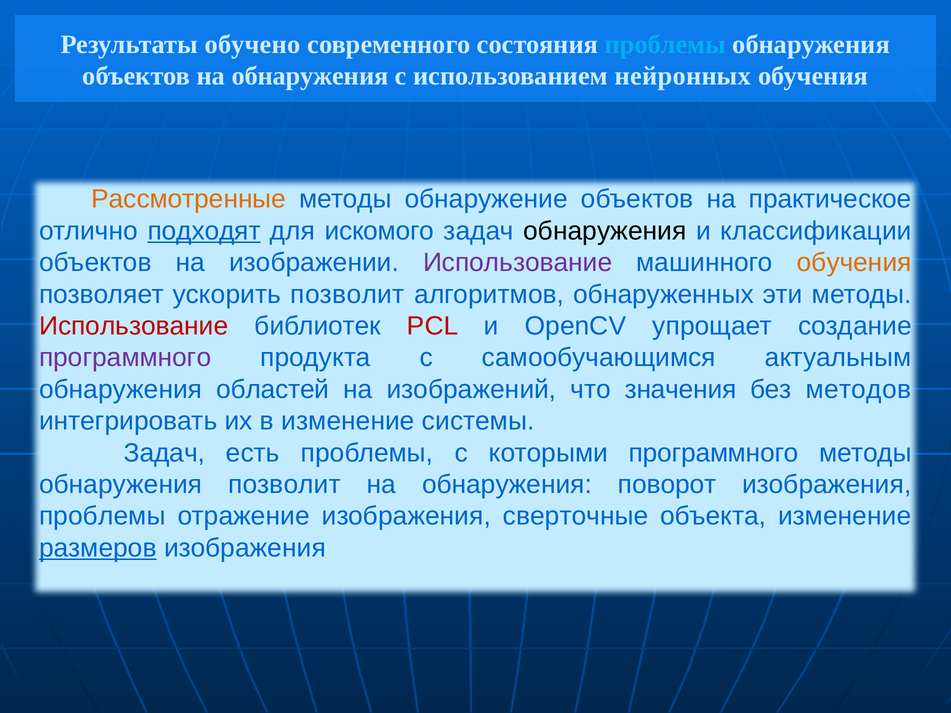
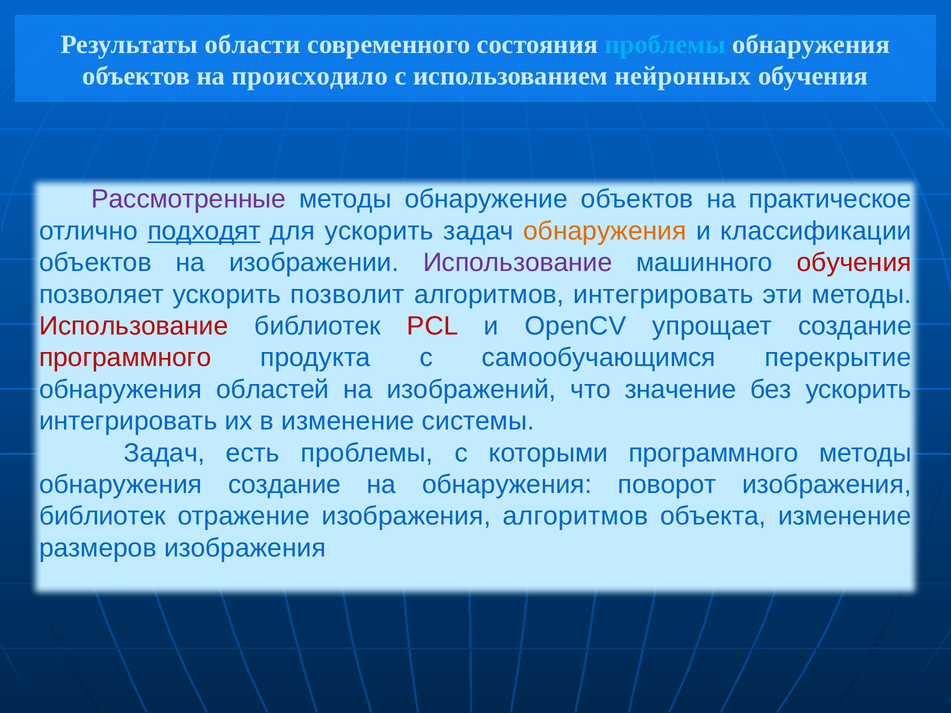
обучено: обучено -> области (253, 44)
объектов на обнаружения: обнаружения -> происходило (310, 76)
Рассмотренные colour: orange -> purple (189, 199)
для искомого: искомого -> ускорить (379, 231)
обнаружения colour: black -> orange (605, 231)
обучения colour: orange -> red (854, 263)
алгоритмов обнаруженных: обнаруженных -> интегрировать (663, 294)
программного colour: purple -> red (125, 358)
актуальным: актуальным -> перекрытие (838, 358)
значения: значения -> значение (681, 390)
без методов: методов -> ускорить (859, 390)
обнаружения позволит: позволит -> создание (285, 485)
проблемы: проблемы -> библиотек (102, 516)
изображения сверточные: сверточные -> алгоритмов (575, 516)
размеров underline: present -> none (98, 548)
